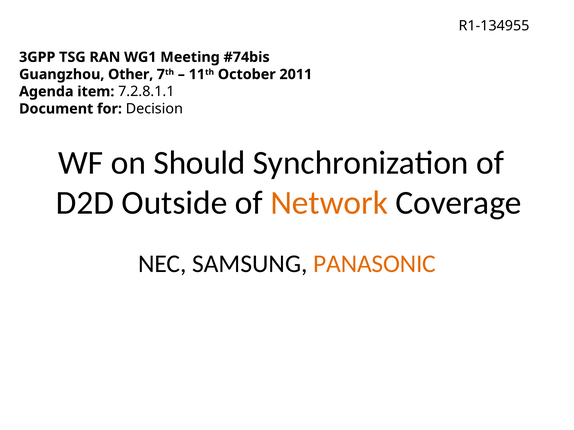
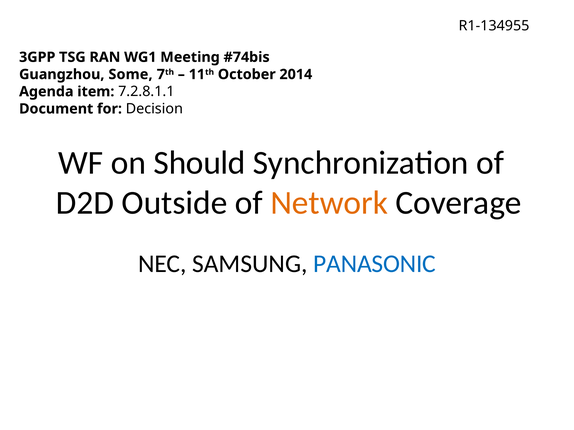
Other: Other -> Some (131, 74)
2011: 2011 -> 2014 (296, 74)
PANASONIC colour: orange -> blue (375, 264)
